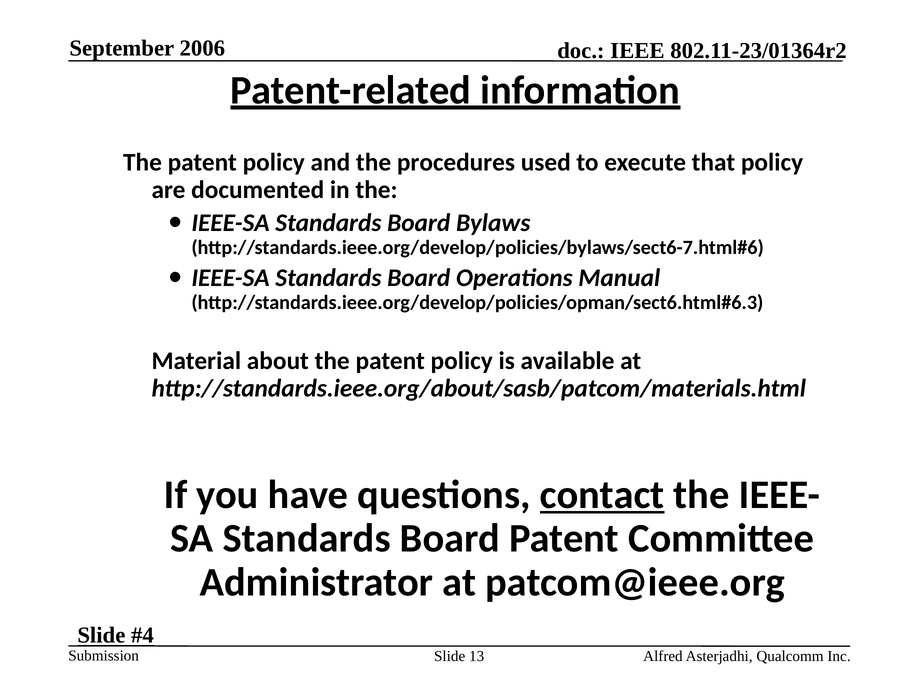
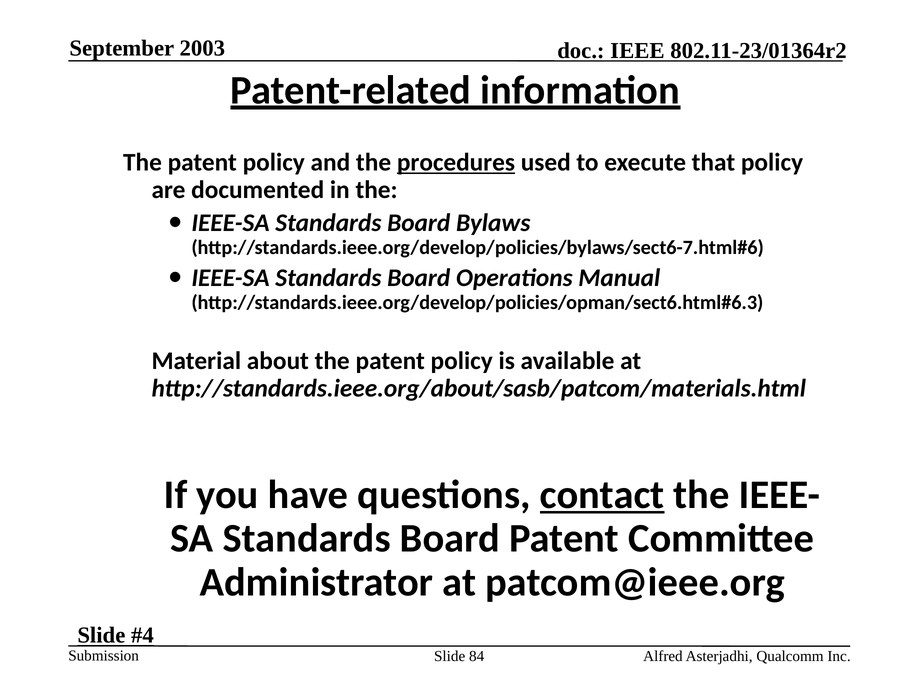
2006: 2006 -> 2003 (202, 48)
procedures underline: none -> present (456, 162)
13: 13 -> 84 (477, 655)
